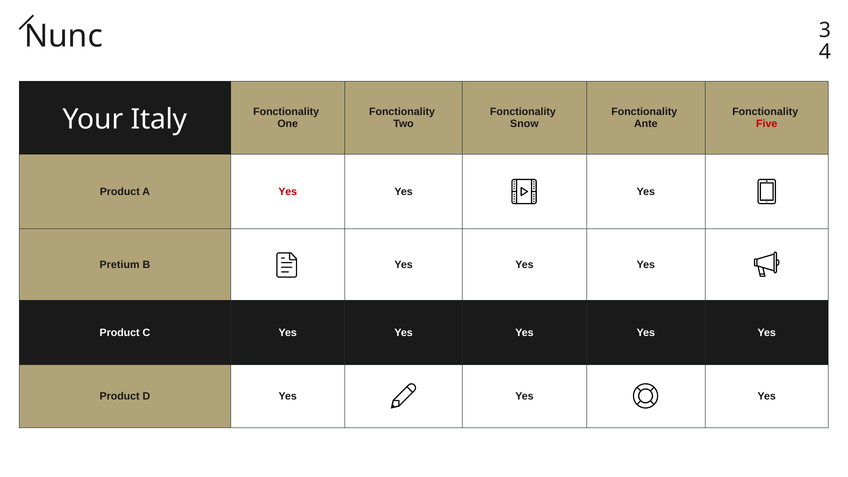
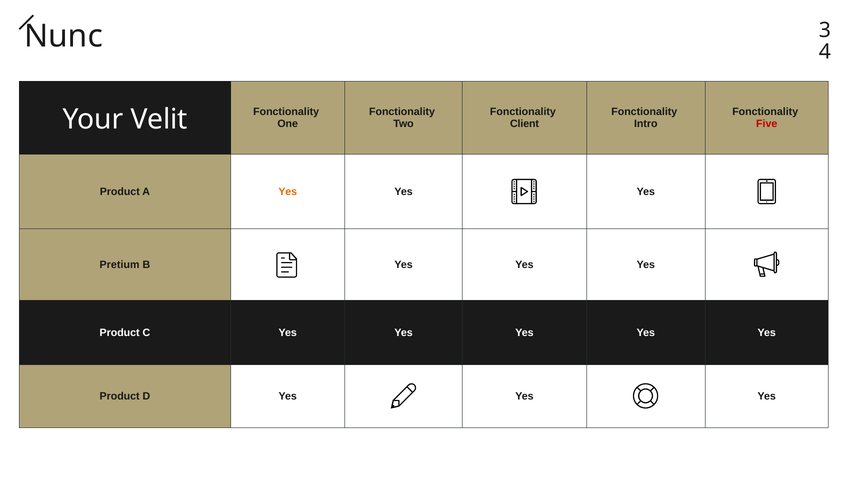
Italy: Italy -> Velit (159, 119)
Snow: Snow -> Client (524, 124)
Ante: Ante -> Intro (646, 124)
Yes colour: red -> orange (288, 192)
